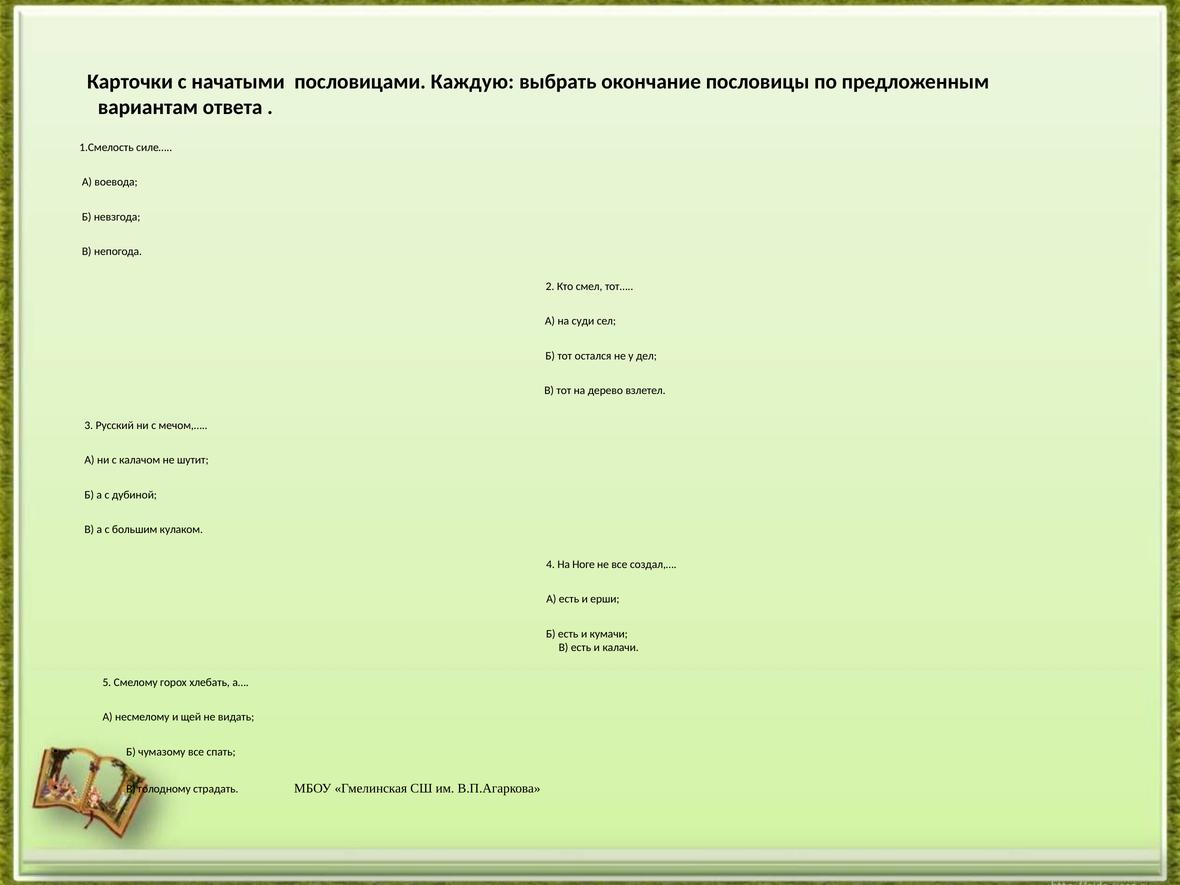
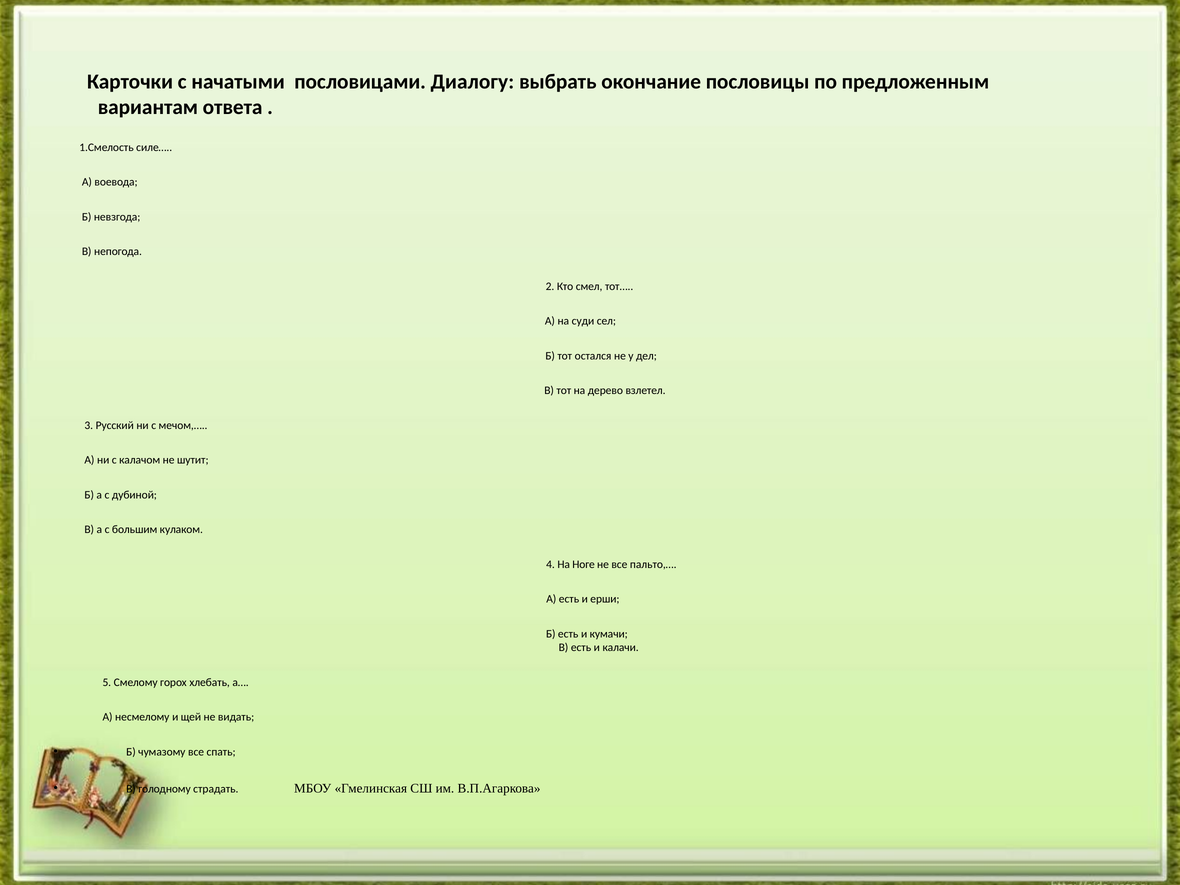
Каждую: Каждую -> Диалогу (472, 82)
создал,…: создал,… -> пальто,… (653, 564)
